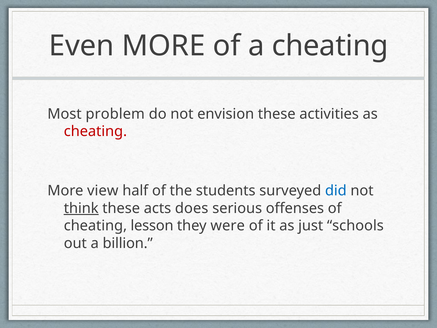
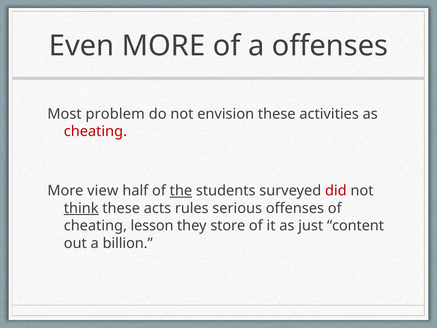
a cheating: cheating -> offenses (330, 46)
the underline: none -> present (181, 191)
did colour: blue -> red (336, 191)
does: does -> rules (192, 208)
were: were -> store (228, 226)
schools: schools -> content (355, 226)
